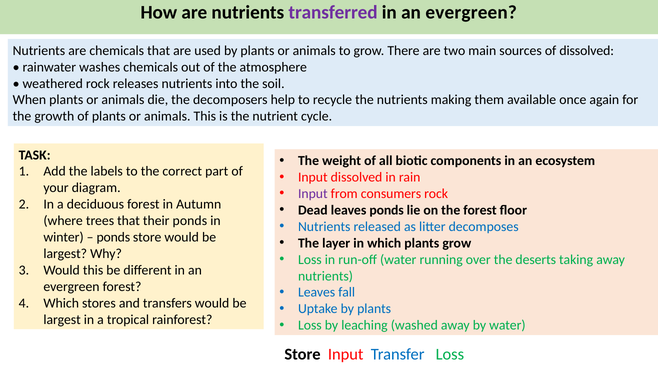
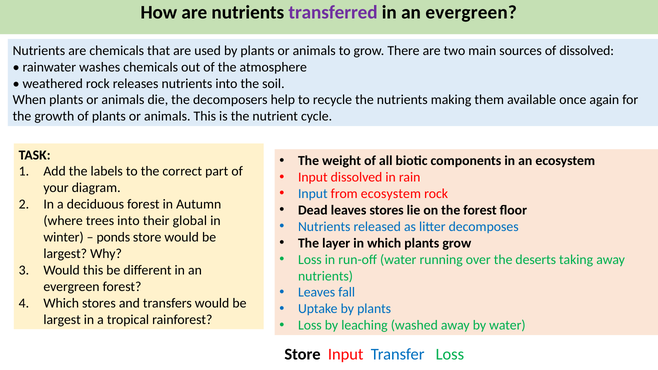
Input colour: purple -> blue (313, 194)
from consumers: consumers -> ecosystem (391, 194)
leaves ponds: ponds -> stores (387, 210)
trees that: that -> into (128, 221)
their ponds: ponds -> global (190, 221)
